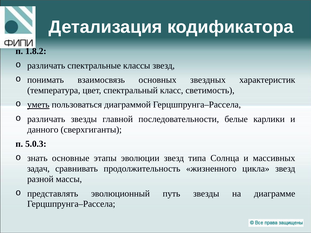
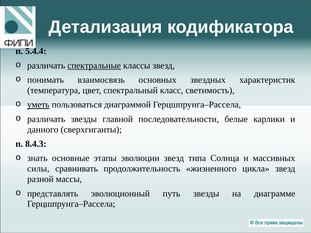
1.8.2: 1.8.2 -> 5.4.4 (36, 51)
спектральные underline: none -> present (94, 66)
5.0.3: 5.0.3 -> 8.4.3 (36, 144)
задач: задач -> силы (38, 169)
